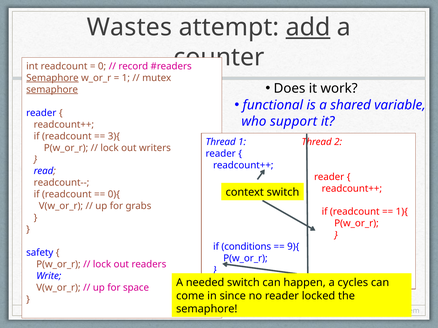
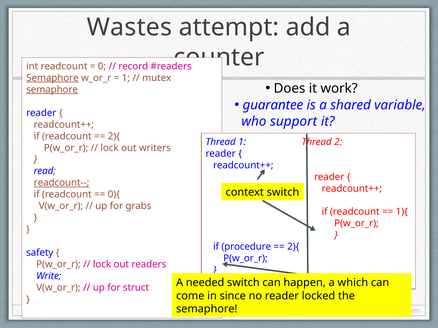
add underline: present -> none (308, 27)
functional: functional -> guarantee (273, 105)
3){: 3){ -> 2){ (114, 136)
readcount-- underline: none -> present (62, 183)
conditions: conditions -> procedure (246, 247)
9){: 9){ -> 2){ (293, 247)
cycles: cycles -> which (353, 283)
space: space -> struct (136, 288)
